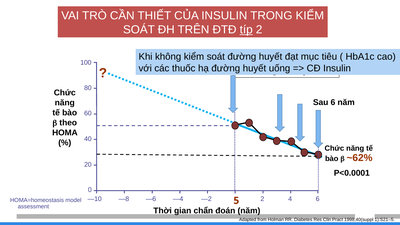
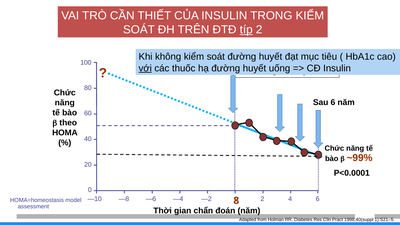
với underline: none -> present (145, 68)
~62%: ~62% -> ~99% (360, 158)
5: 5 -> 8 (236, 201)
